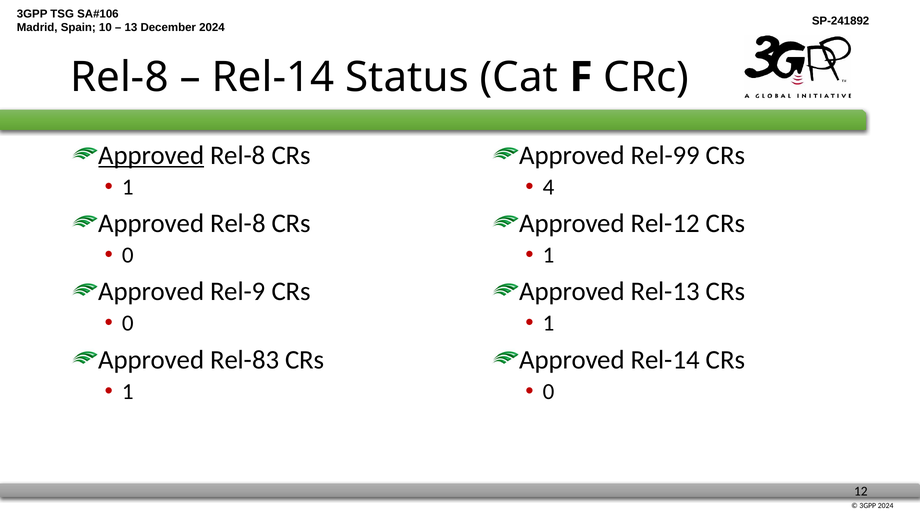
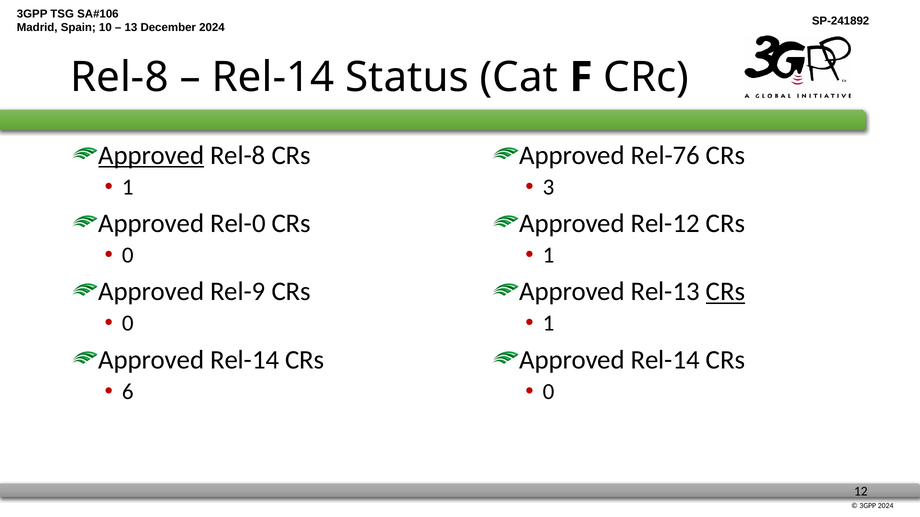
Rel-99: Rel-99 -> Rel-76 (665, 156)
4: 4 -> 3 (548, 187)
Rel-8: Rel-8 -> Rel-0 (238, 224)
CRs underline: none -> present (726, 292)
Rel-83: Rel-83 -> Rel-14 (245, 360)
1: 1 -> 6 (128, 392)
